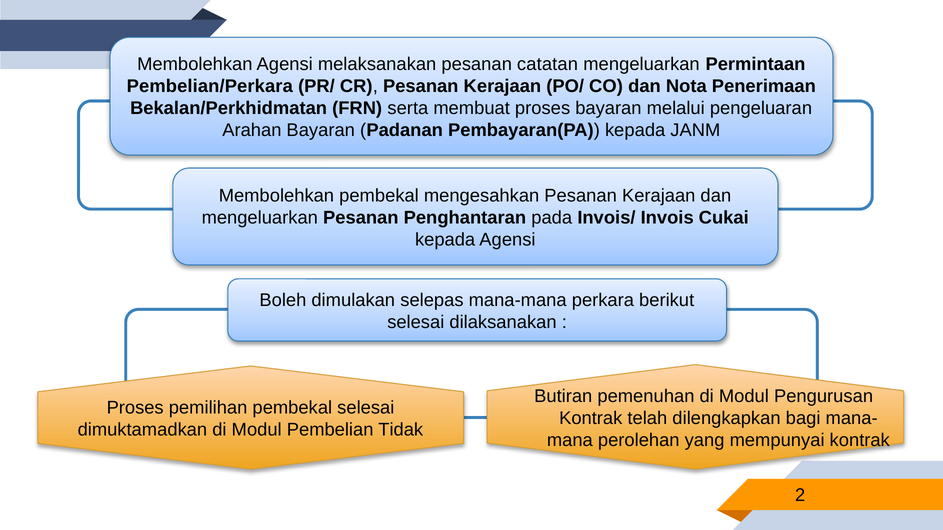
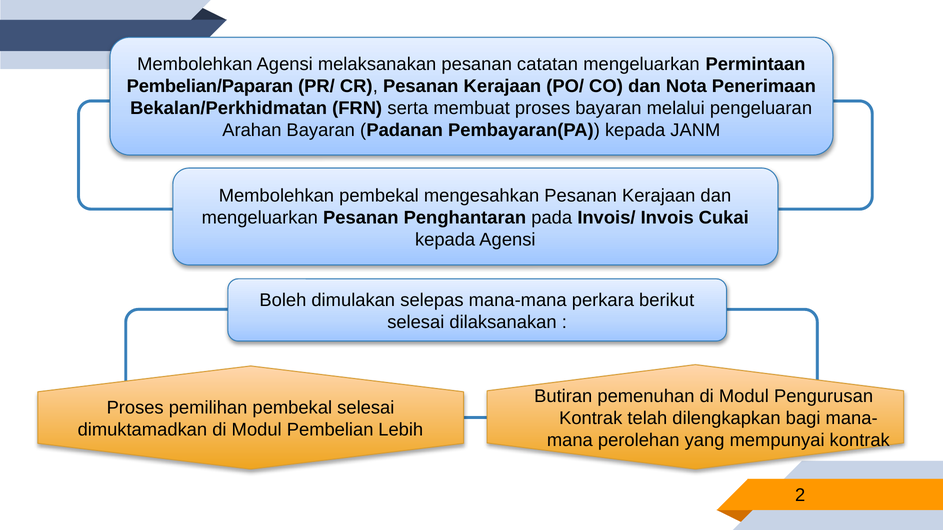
Pembelian/Perkara: Pembelian/Perkara -> Pembelian/Paparan (210, 87)
Tidak: Tidak -> Lebih (401, 430)
